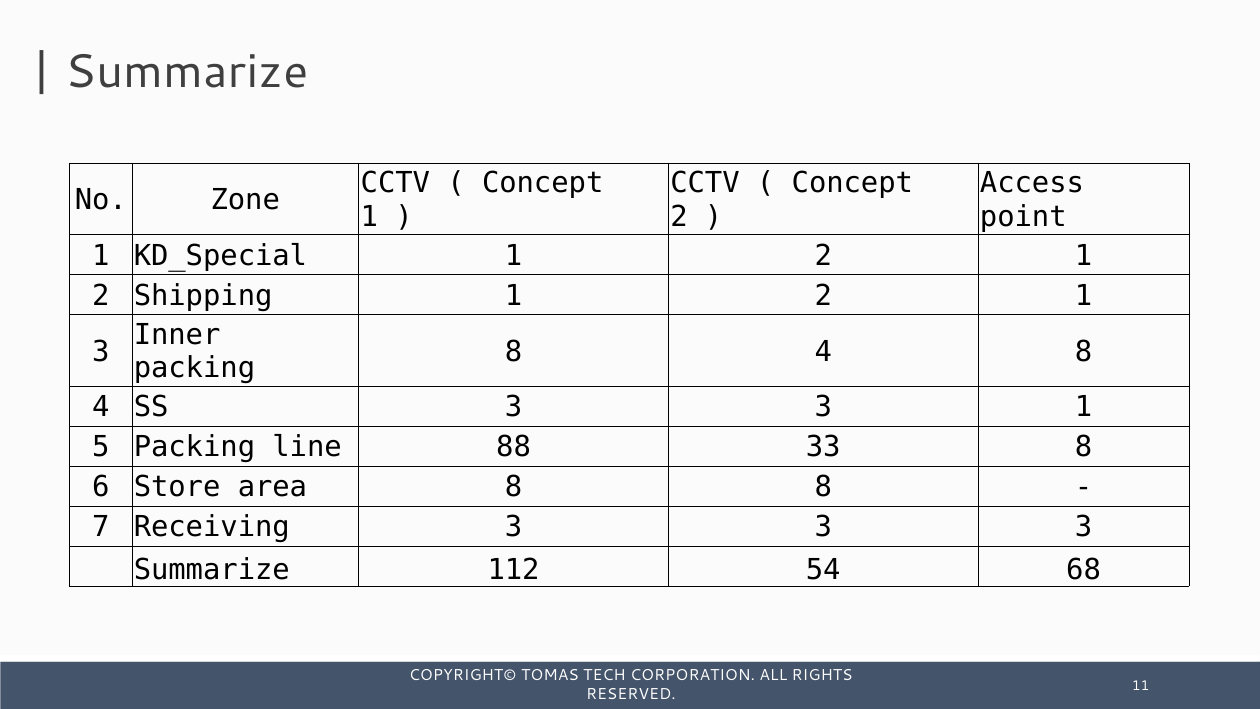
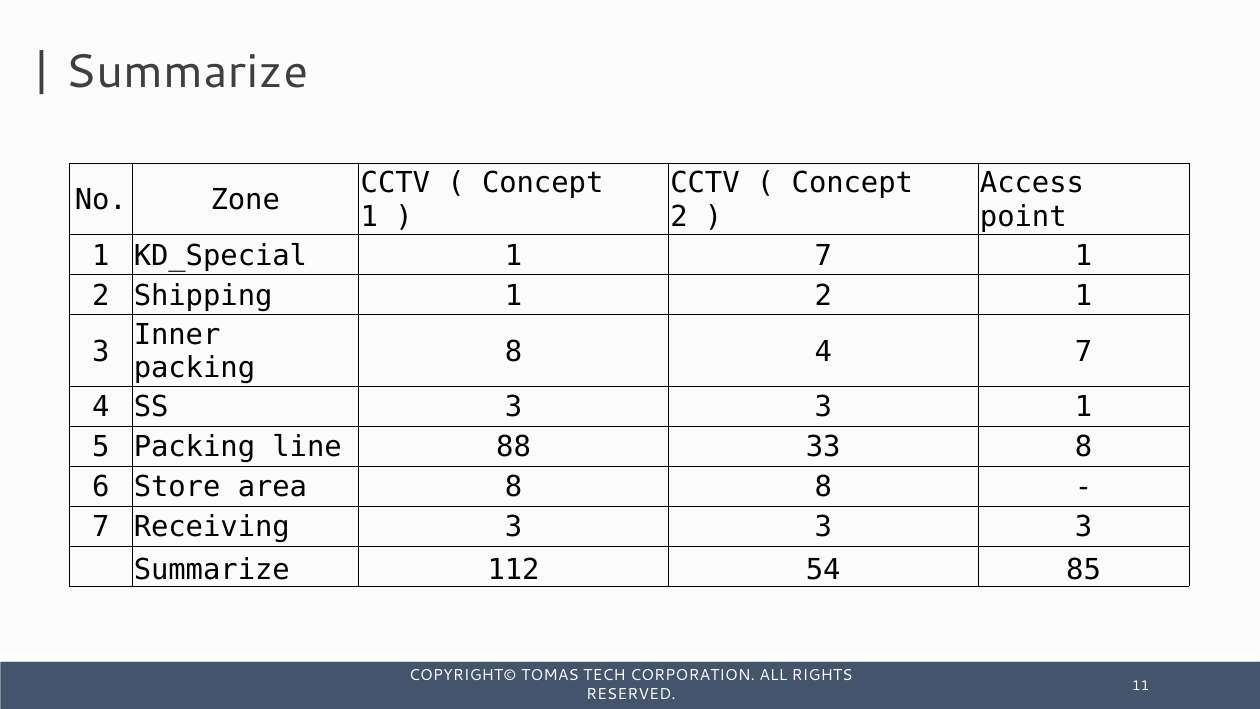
2: 2 -> 7 (823, 256)
4 8: 8 -> 7 (1083, 352)
68: 68 -> 85 (1084, 570)
